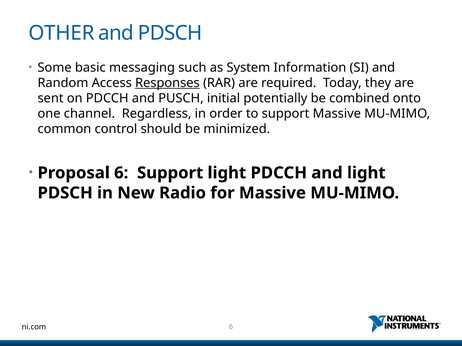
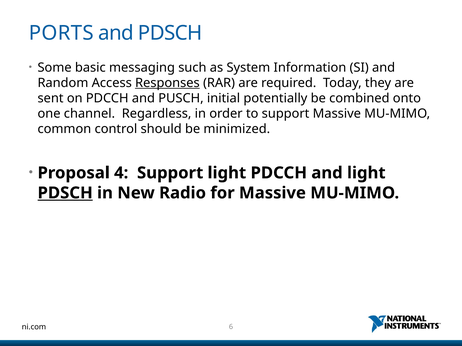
OTHER: OTHER -> PORTS (61, 33)
Proposal 6: 6 -> 4 (121, 173)
PDSCH underline: none -> present (65, 193)
